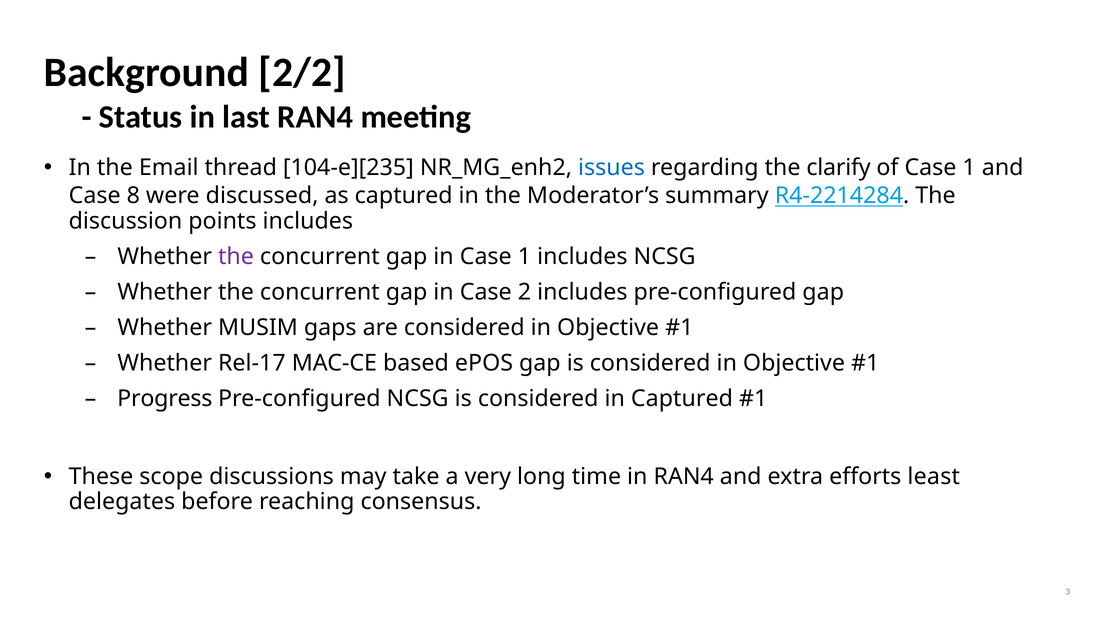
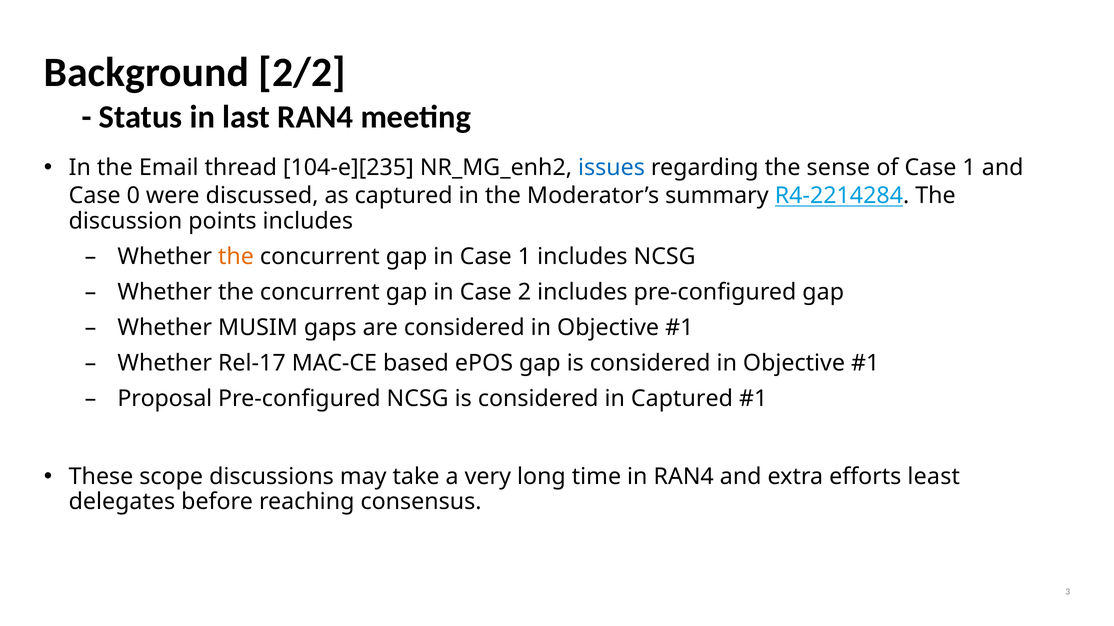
clarify: clarify -> sense (838, 168)
8: 8 -> 0 (133, 196)
the colour: purple -> orange (236, 257)
Progress: Progress -> Proposal (165, 399)
